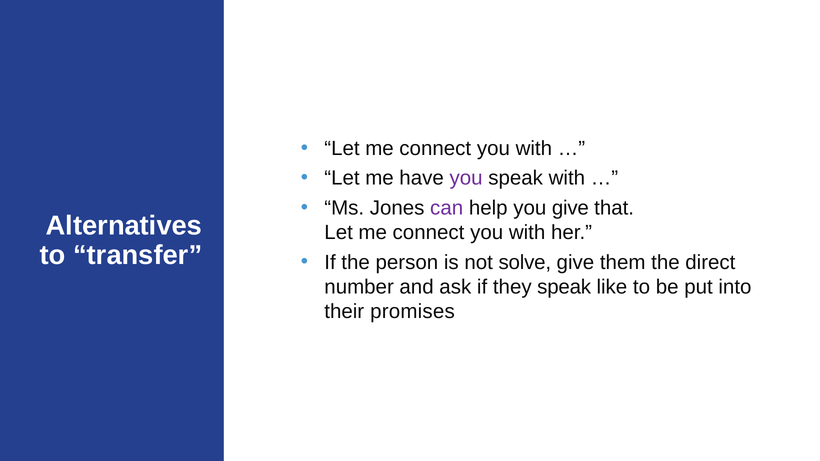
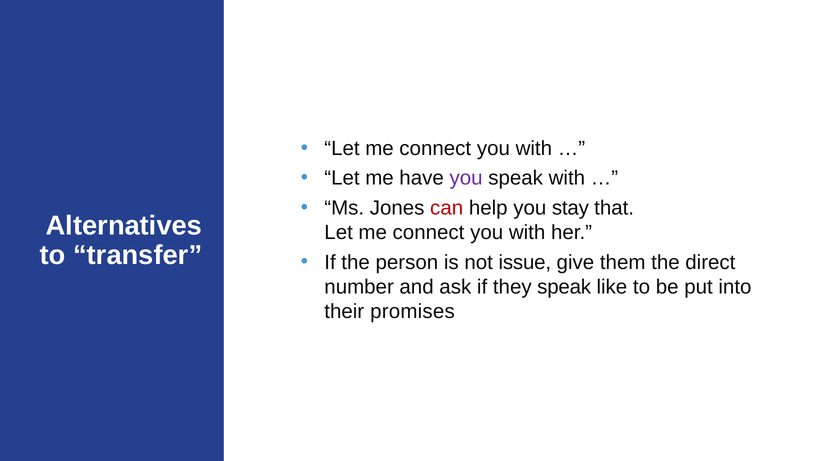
can colour: purple -> red (447, 208)
you give: give -> stay (570, 208)
solve: solve -> issue (525, 262)
